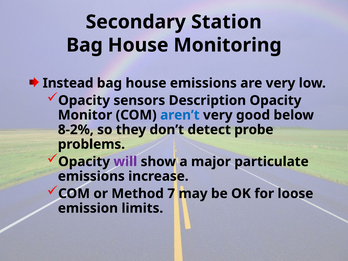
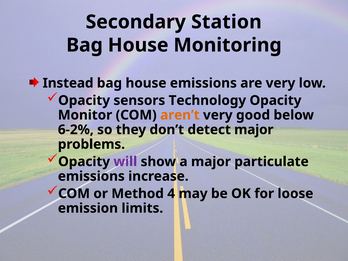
Description: Description -> Technology (207, 100)
aren’t colour: blue -> orange (180, 115)
8-2%: 8-2% -> 6-2% (76, 130)
detect probe: probe -> major (254, 130)
7: 7 -> 4 (171, 194)
